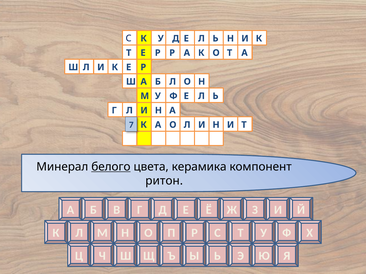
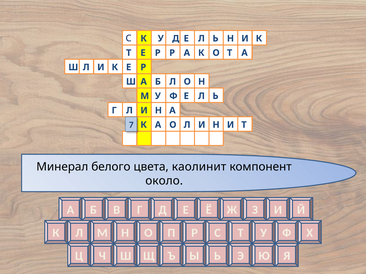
белого underline: present -> none (111, 167)
керамика: керамика -> каолинит (199, 167)
ритон: ритон -> около (164, 181)
